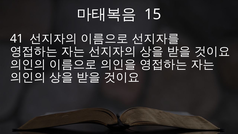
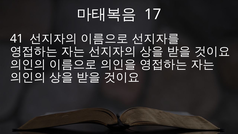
15: 15 -> 17 (153, 14)
